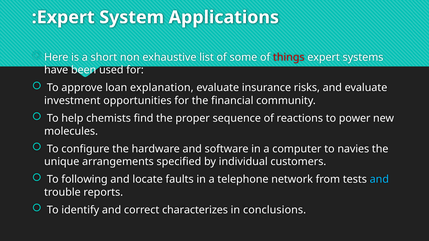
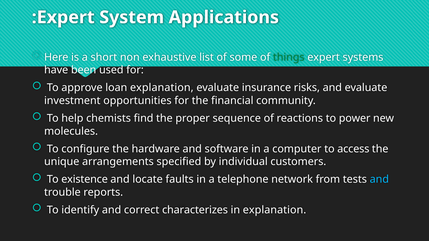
things colour: red -> green (289, 57)
navies: navies -> access (353, 149)
following: following -> existence (85, 180)
in conclusions: conclusions -> explanation (275, 210)
